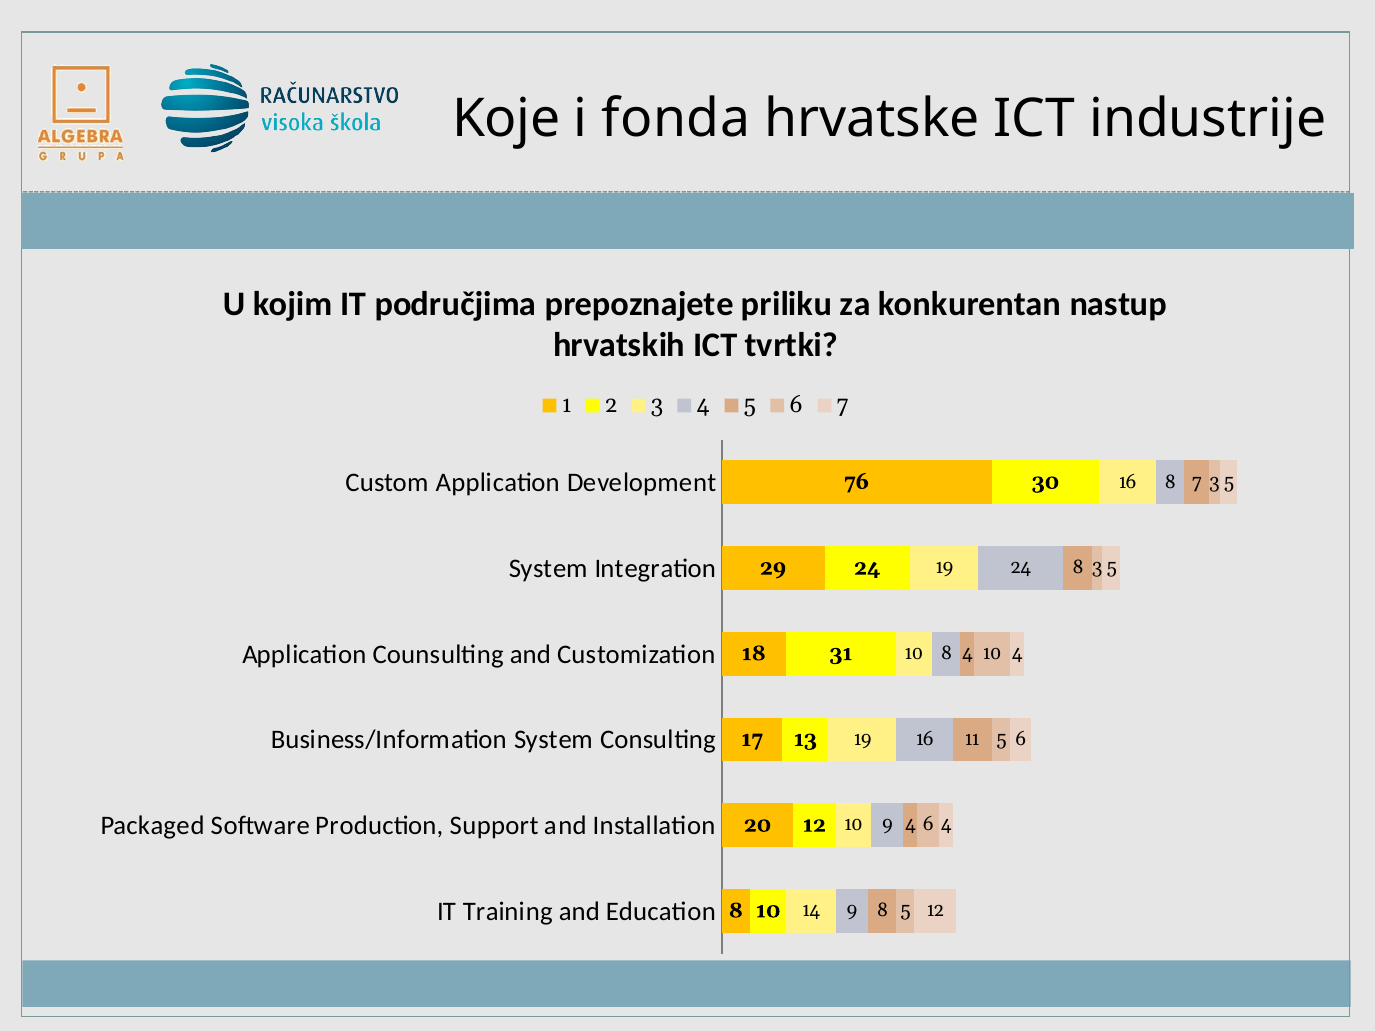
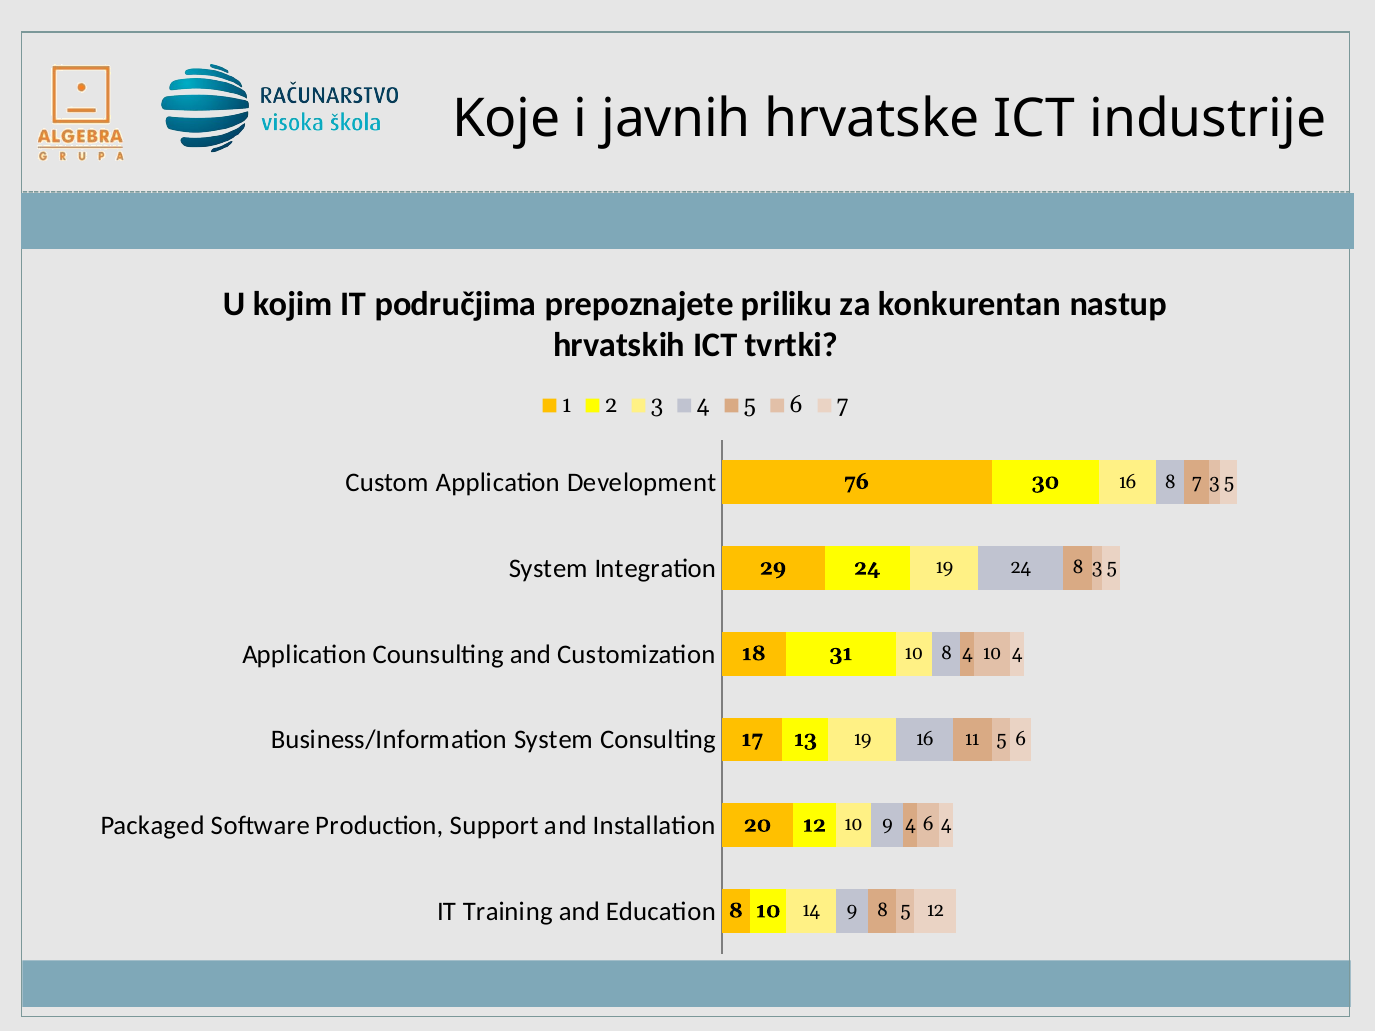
fonda: fonda -> javnih (676, 119)
